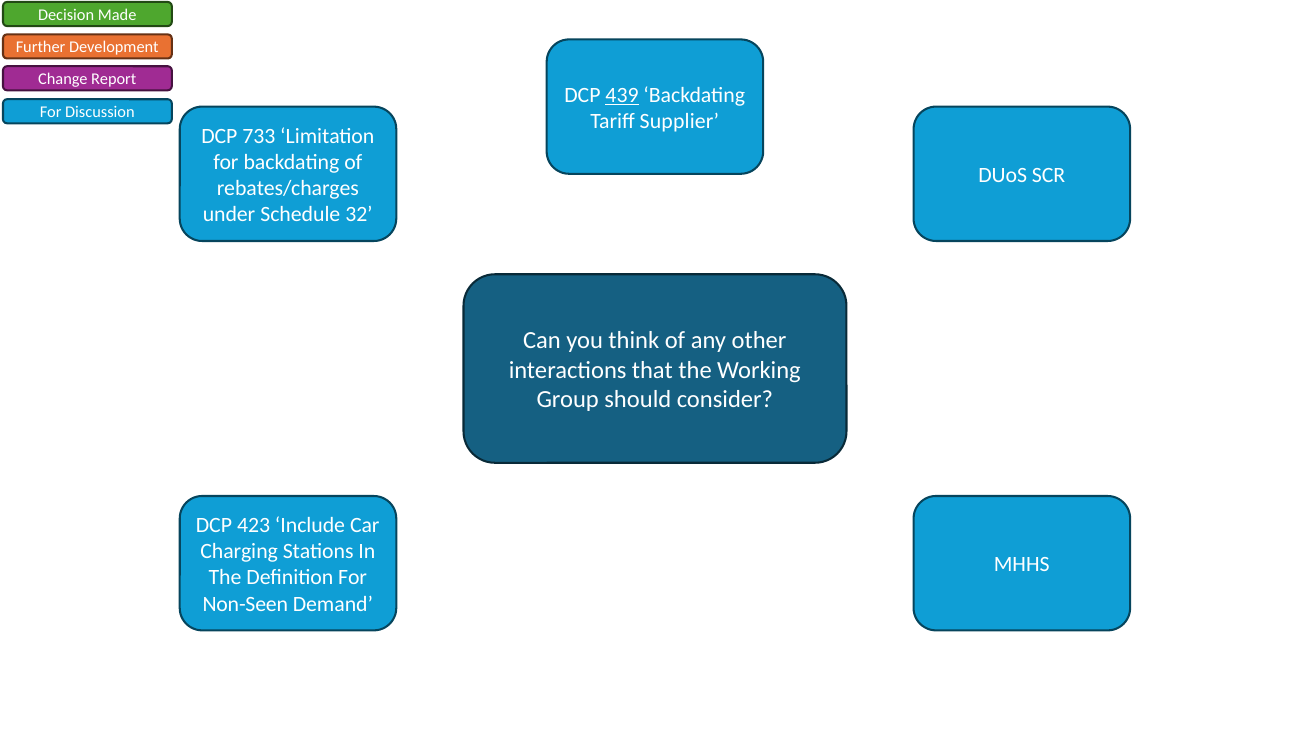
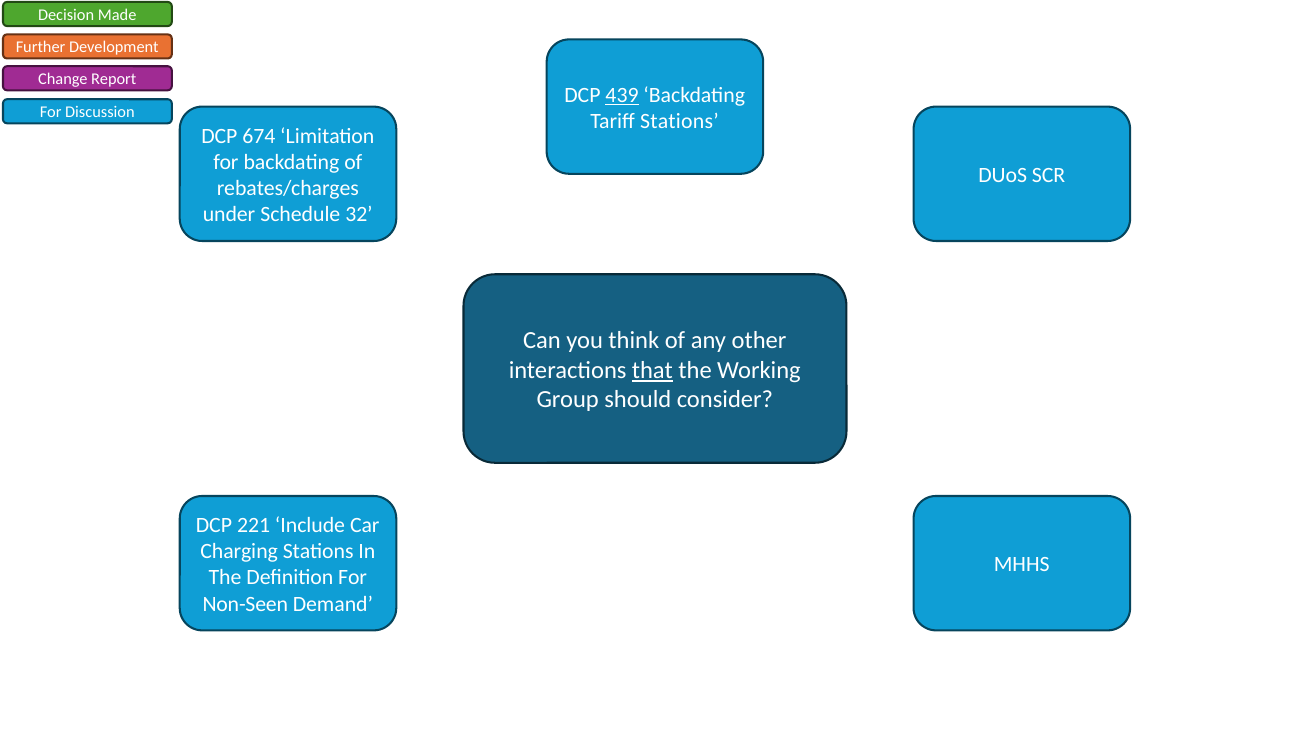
Tariff Supplier: Supplier -> Stations (679, 121)
733: 733 -> 674 (259, 136)
that underline: none -> present (652, 370)
423: 423 -> 221 (254, 525)
